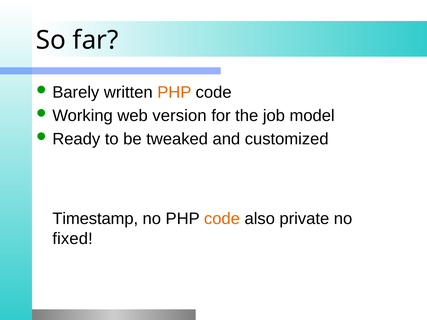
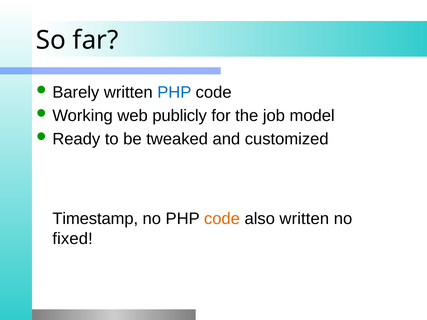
PHP colour: orange -> blue (174, 93)
version: version -> publicly (180, 116)
also private: private -> written (304, 219)
